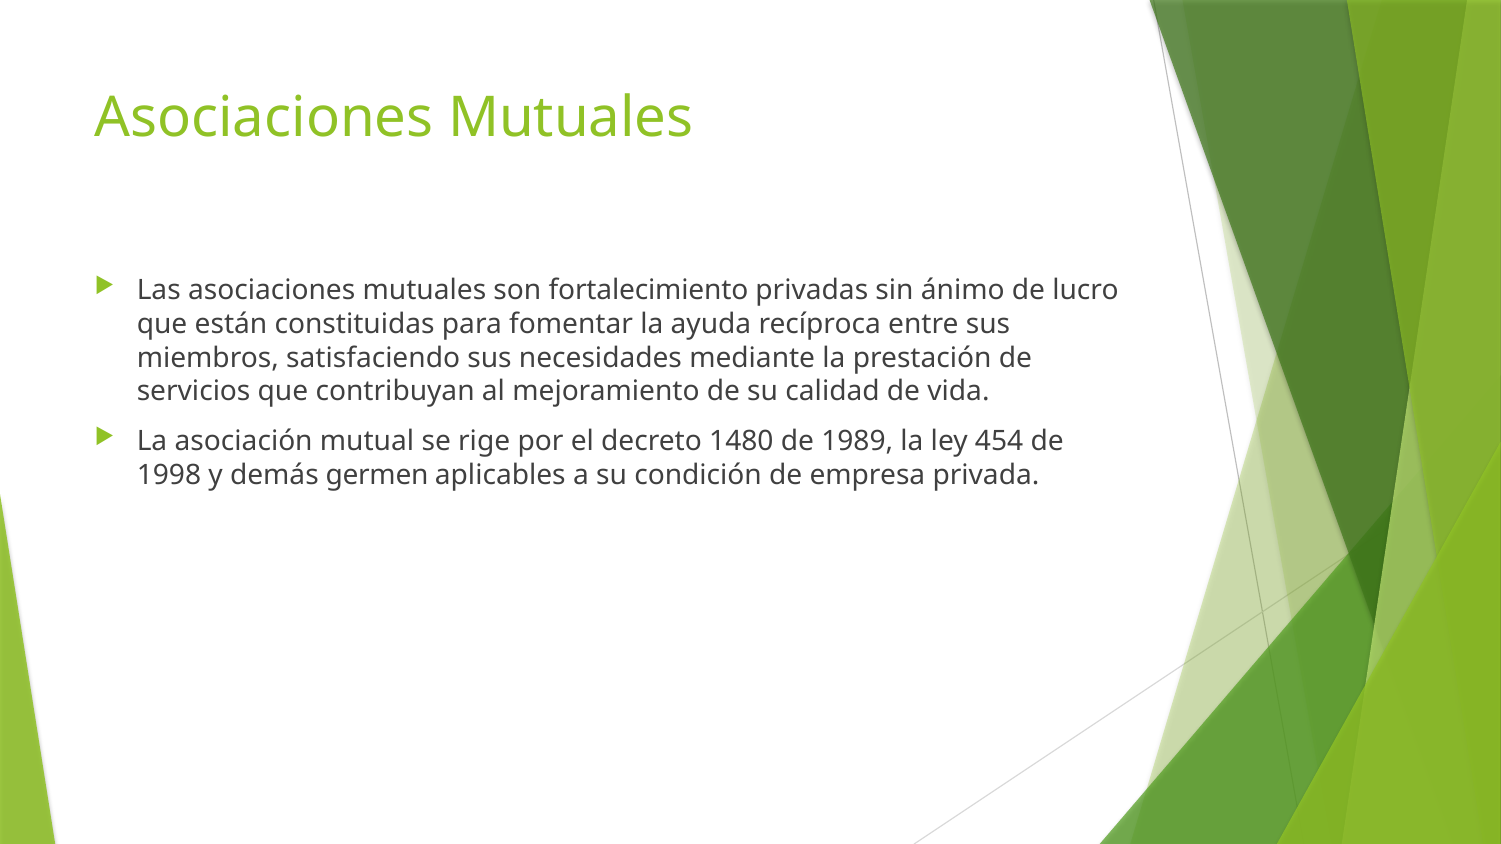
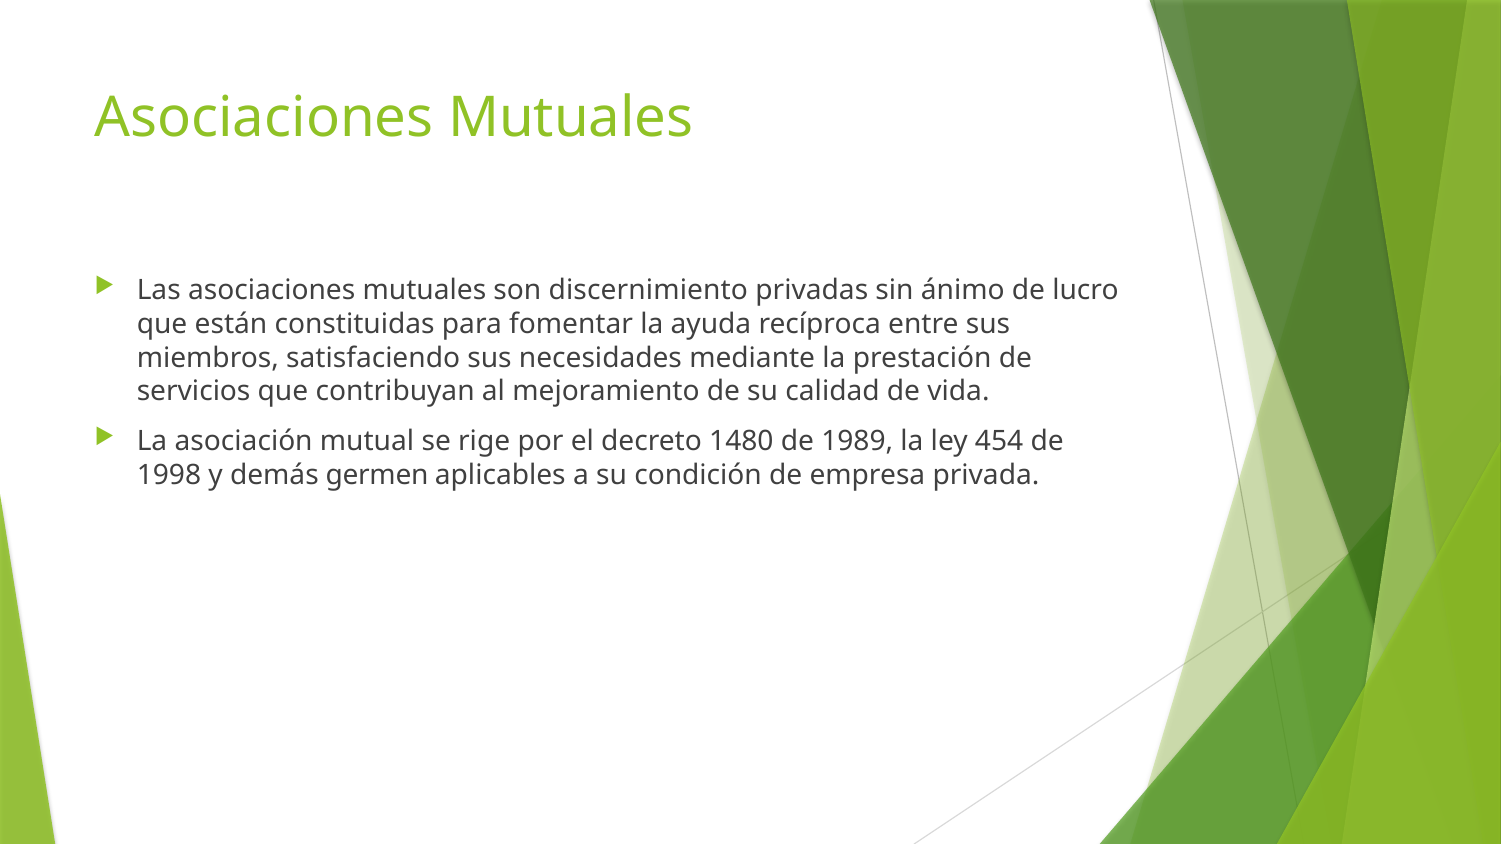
fortalecimiento: fortalecimiento -> discernimiento (648, 290)
